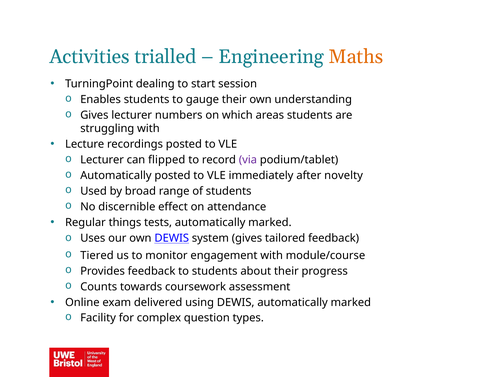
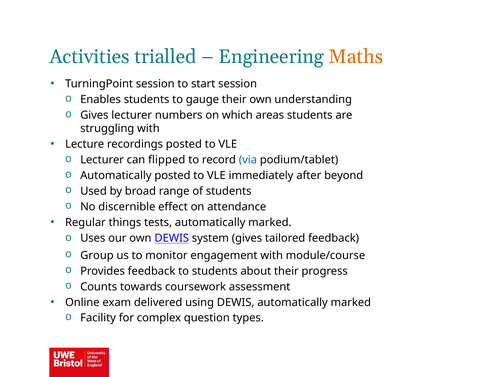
TurningPoint dealing: dealing -> session (155, 84)
via colour: purple -> blue (248, 160)
novelty: novelty -> beyond (344, 176)
Tiered: Tiered -> Group (97, 256)
